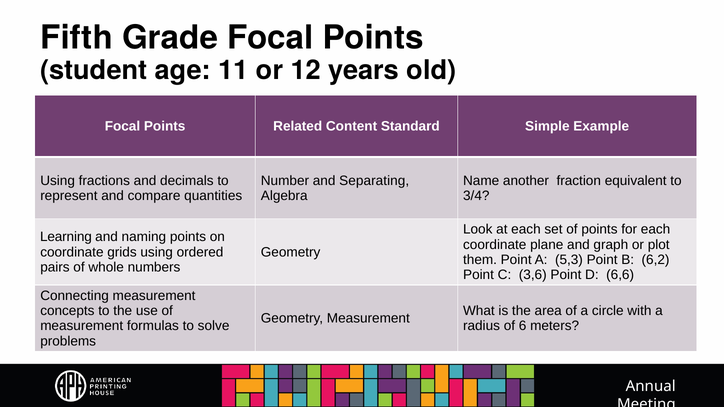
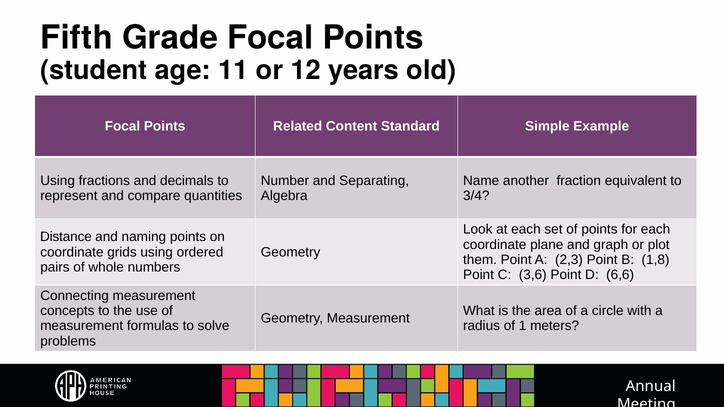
Learning: Learning -> Distance (66, 237)
5,3: 5,3 -> 2,3 (569, 260)
6,2: 6,2 -> 1,8 (656, 260)
6: 6 -> 1 (523, 326)
